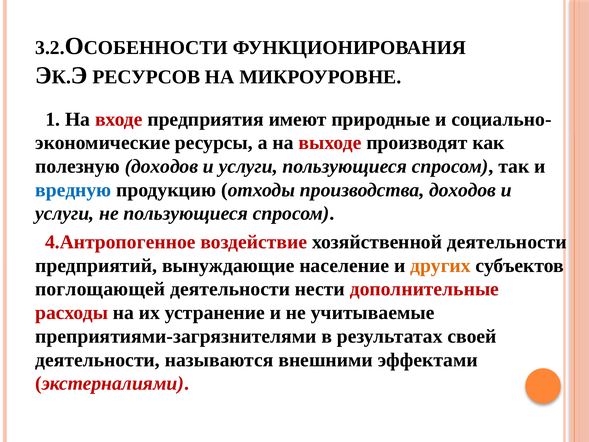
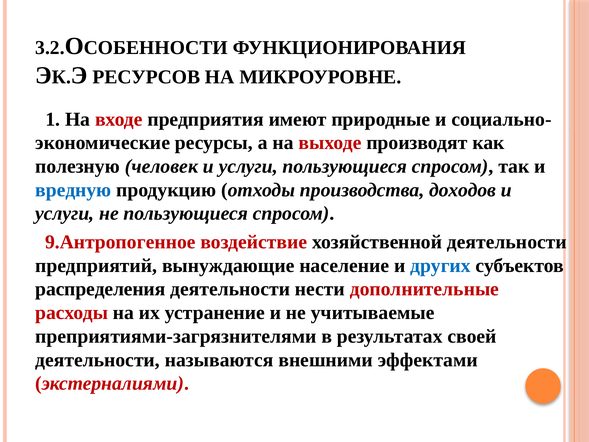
полезную доходов: доходов -> человек (161, 166)
4.Антропогенное: 4.Антропогенное -> 9.Антропогенное (120, 242)
других colour: orange -> blue (440, 265)
поглощающей: поглощающей -> распределения (100, 289)
